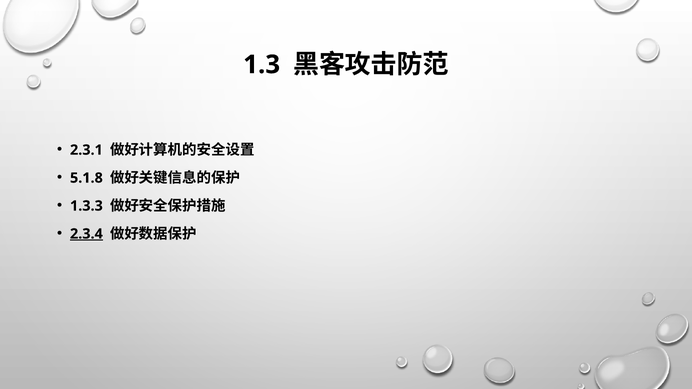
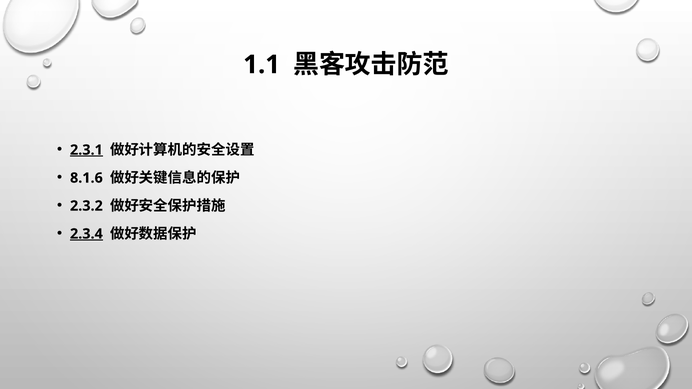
1.3: 1.3 -> 1.1 (262, 65)
2.3.1 underline: none -> present (86, 150)
5.1.8: 5.1.8 -> 8.1.6 (86, 178)
1.3.3: 1.3.3 -> 2.3.2 (86, 206)
